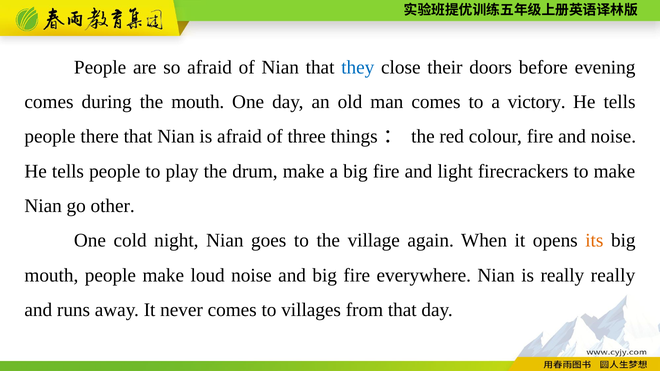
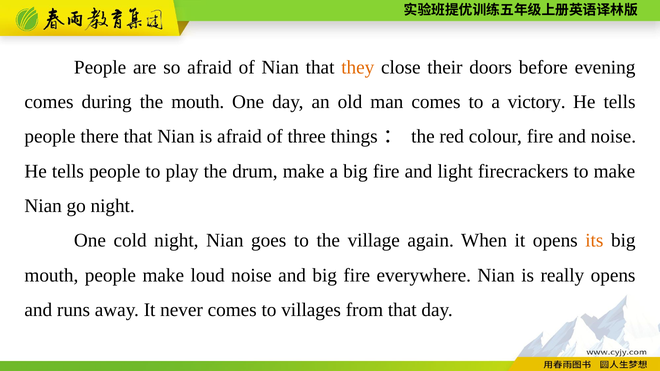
they colour: blue -> orange (358, 67)
go other: other -> night (113, 206)
really really: really -> opens (613, 275)
